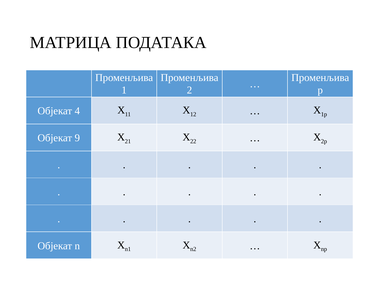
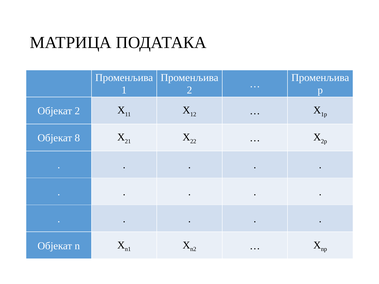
Објекат 4: 4 -> 2 (77, 111)
9: 9 -> 8 (77, 138)
